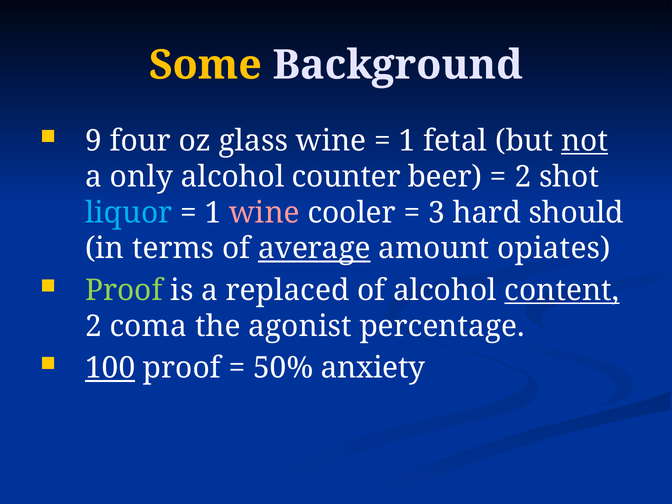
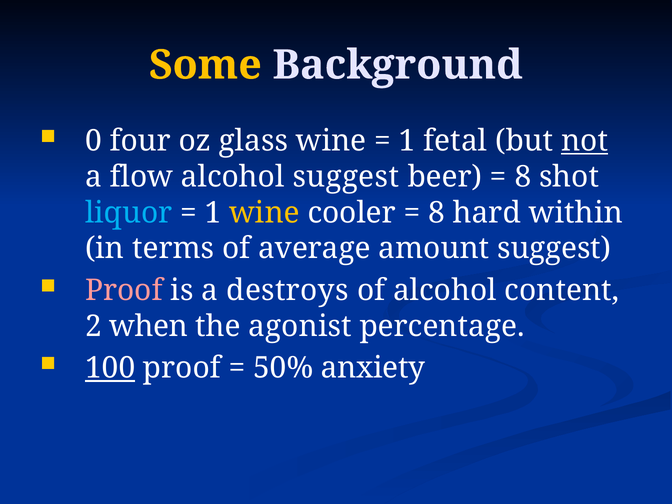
9: 9 -> 0 (93, 141)
only: only -> flow (141, 177)
alcohol counter: counter -> suggest (346, 177)
2: 2 -> 8 (523, 177)
wine colour: pink -> yellow (265, 213)
3: 3 -> 8 (437, 213)
should: should -> within (576, 213)
average underline: present -> none (314, 249)
amount opiates: opiates -> suggest (554, 249)
Proof colour: light green -> pink (124, 290)
replaced: replaced -> destroys (287, 290)
content underline: present -> none (562, 290)
coma: coma -> when (149, 326)
